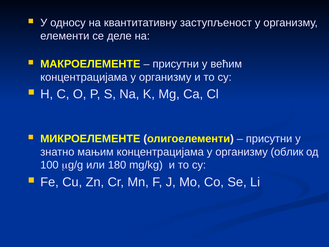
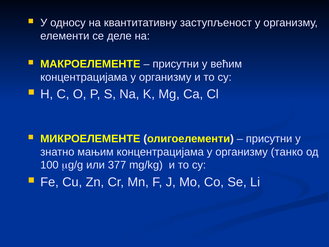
облик: облик -> танко (287, 152)
180: 180 -> 377 (117, 165)
